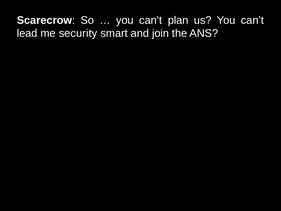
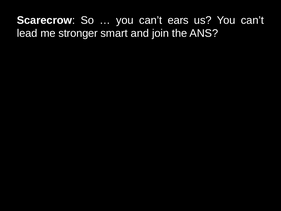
plan: plan -> ears (178, 20)
security: security -> stronger (78, 33)
